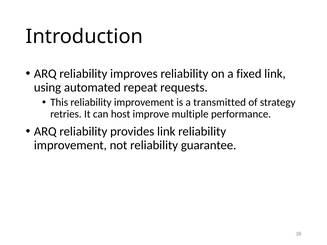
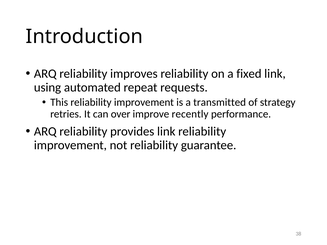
host: host -> over (121, 114)
multiple: multiple -> recently (190, 114)
